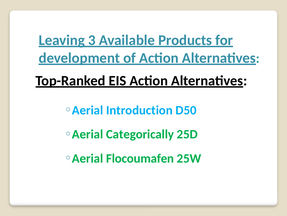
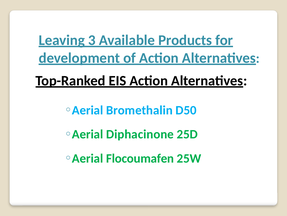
Introduction: Introduction -> Bromethalin (139, 110)
Categorically: Categorically -> Diphacinone (140, 134)
